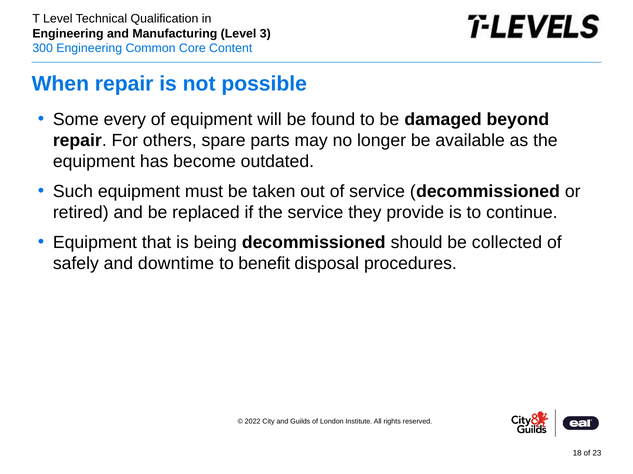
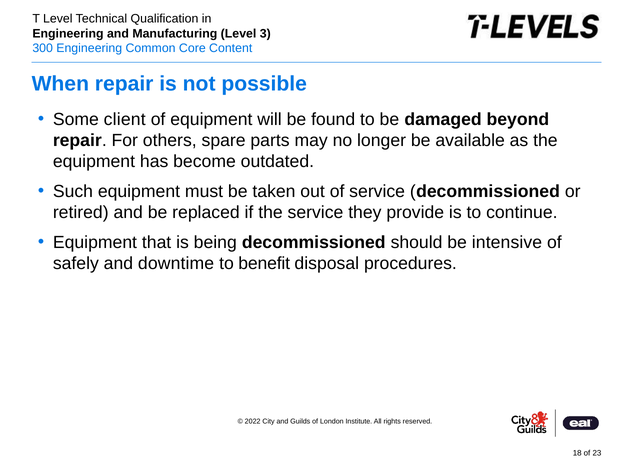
every: every -> client (125, 120)
collected: collected -> intensive (507, 243)
